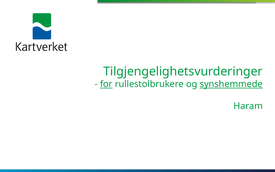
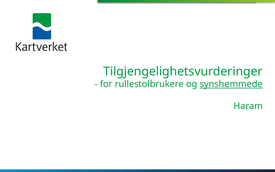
for underline: present -> none (106, 84)
